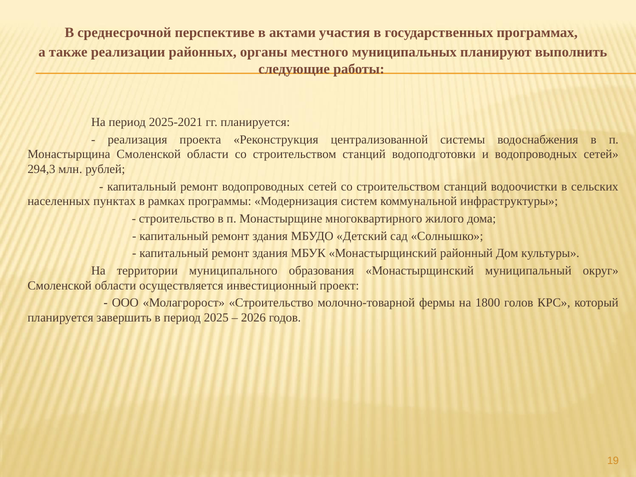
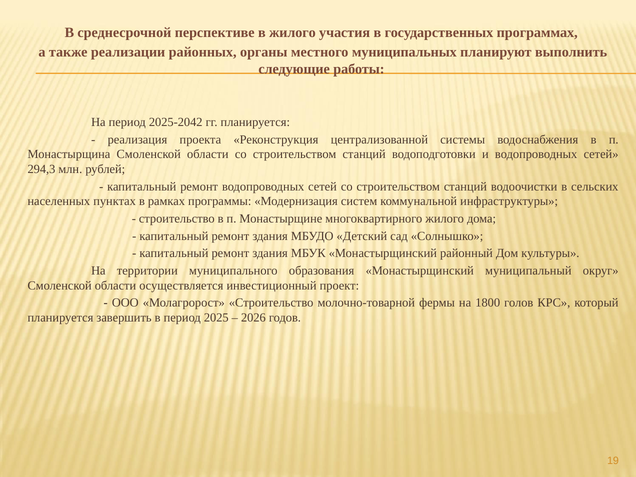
в актами: актами -> жилого (292, 33)
2025-2021: 2025-2021 -> 2025-2042 (176, 122)
